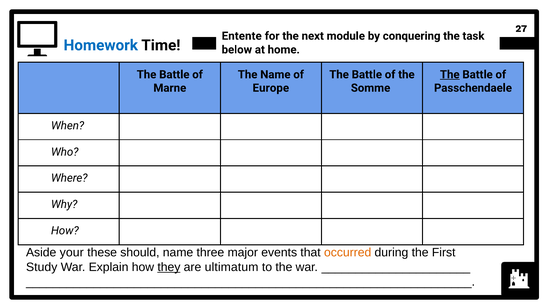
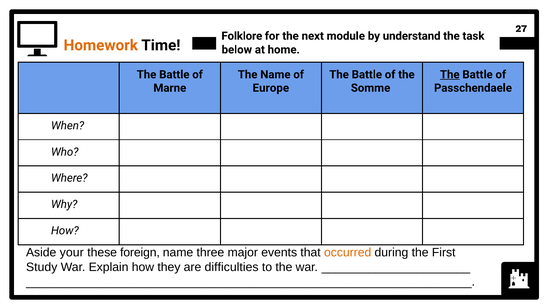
Entente: Entente -> Folklore (242, 36)
conquering: conquering -> understand (412, 36)
Homework colour: blue -> orange (101, 45)
should: should -> foreign (140, 253)
they underline: present -> none (169, 267)
ultimatum: ultimatum -> difficulties (232, 267)
